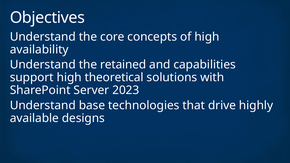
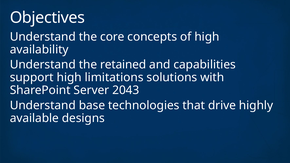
theoretical: theoretical -> limitations (114, 77)
2023: 2023 -> 2043 (126, 90)
